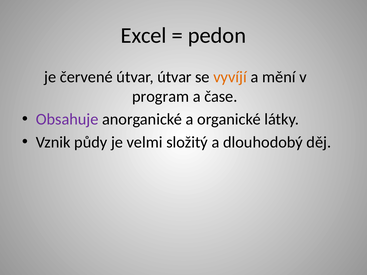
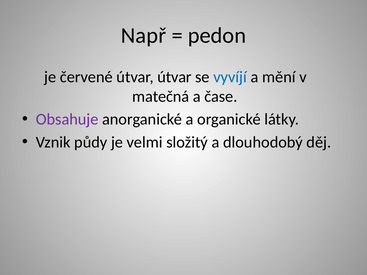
Excel: Excel -> Např (143, 36)
vyvíjí colour: orange -> blue (230, 77)
program: program -> matečná (161, 97)
